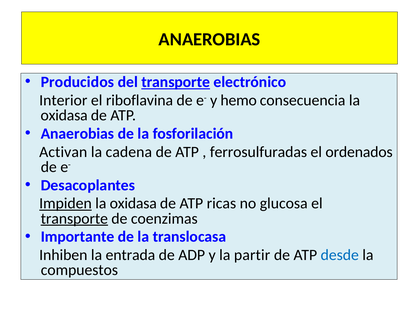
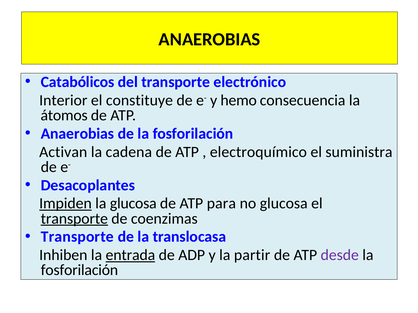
Producidos: Producidos -> Catabólicos (78, 82)
transporte underline: present -> none (176, 82)
riboflavina: riboflavina -> constituye (139, 100)
oxidasa: oxidasa -> átomos (64, 115)
ferrosulfuradas: ferrosulfuradas -> electroquímico (258, 152)
ordenados: ordenados -> suministra (359, 152)
oxidasa: oxidasa -> glucosa (133, 204)
ricas: ricas -> para (221, 204)
Importante: Importante -> Transporte (77, 237)
entrada underline: none -> present (130, 255)
desde colour: blue -> purple (340, 255)
compuestos: compuestos -> fosforilación (79, 271)
